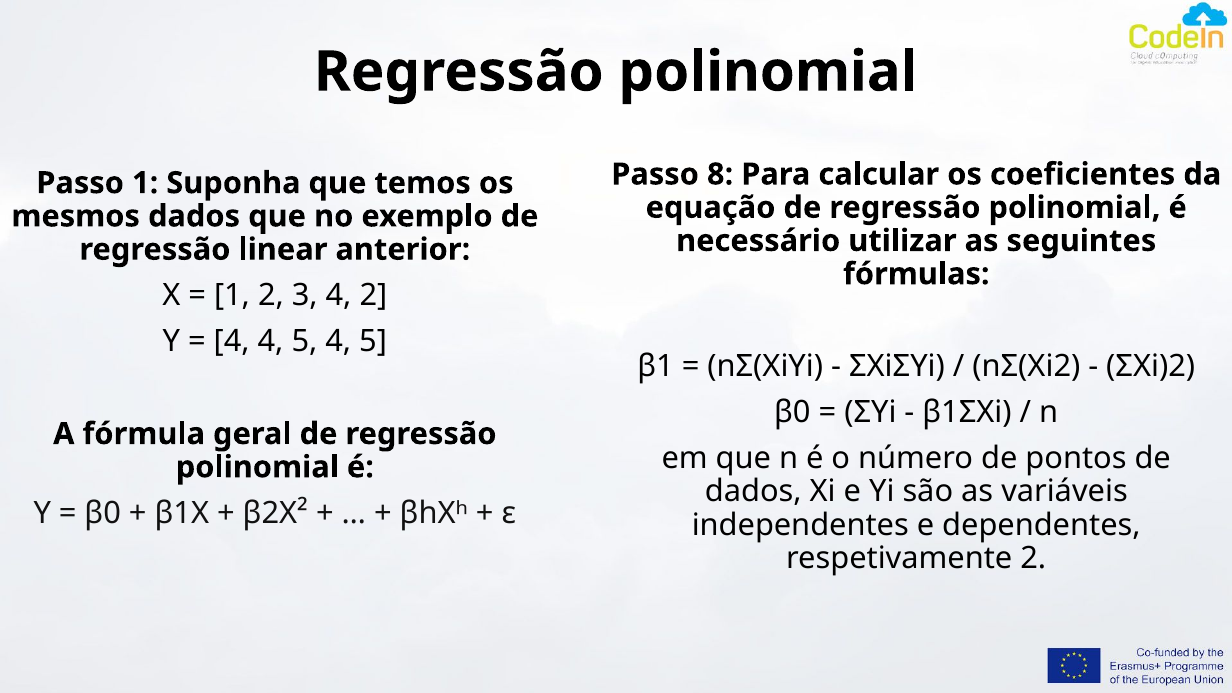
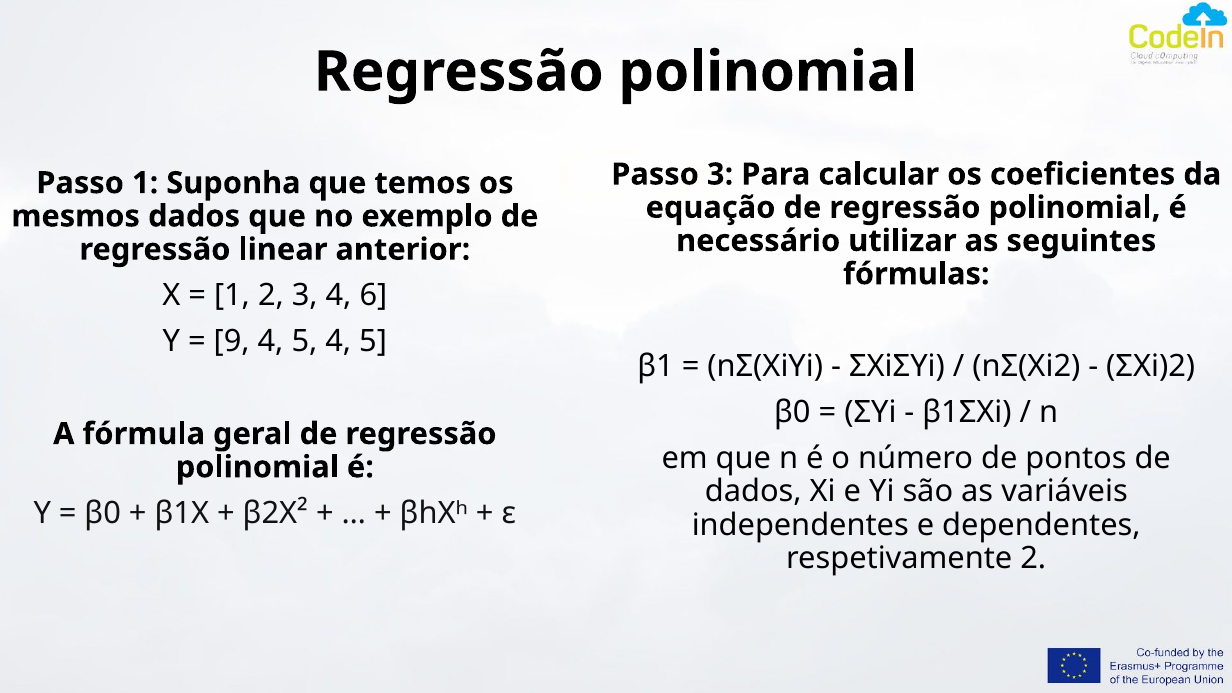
Passo 8: 8 -> 3 (720, 174)
4 2: 2 -> 6 (373, 296)
4: 4 -> 9 (232, 342)
